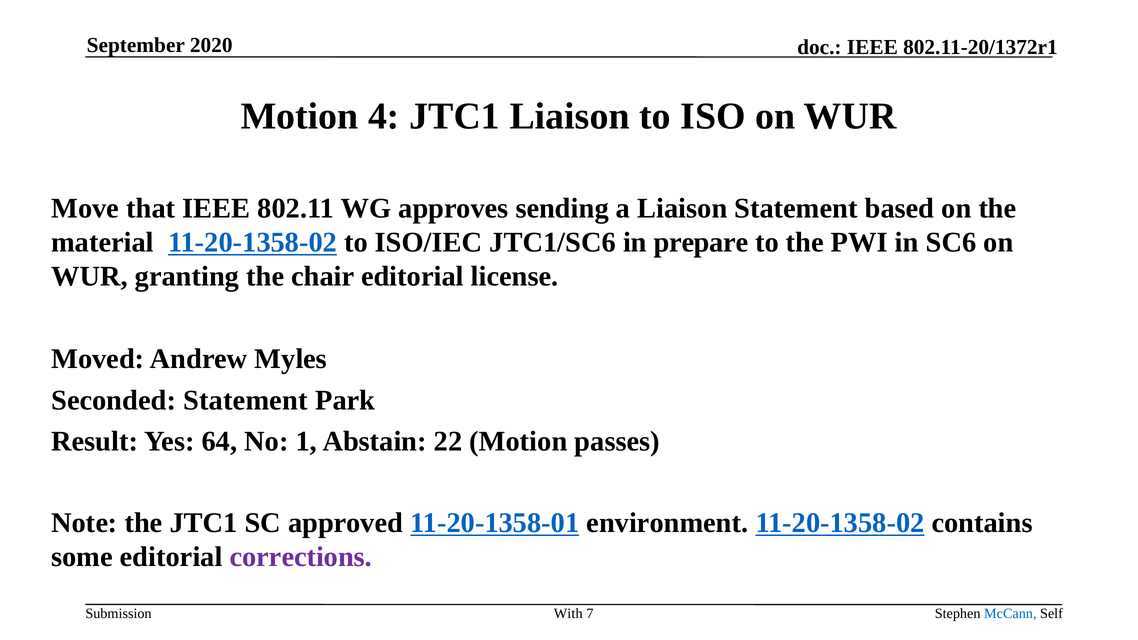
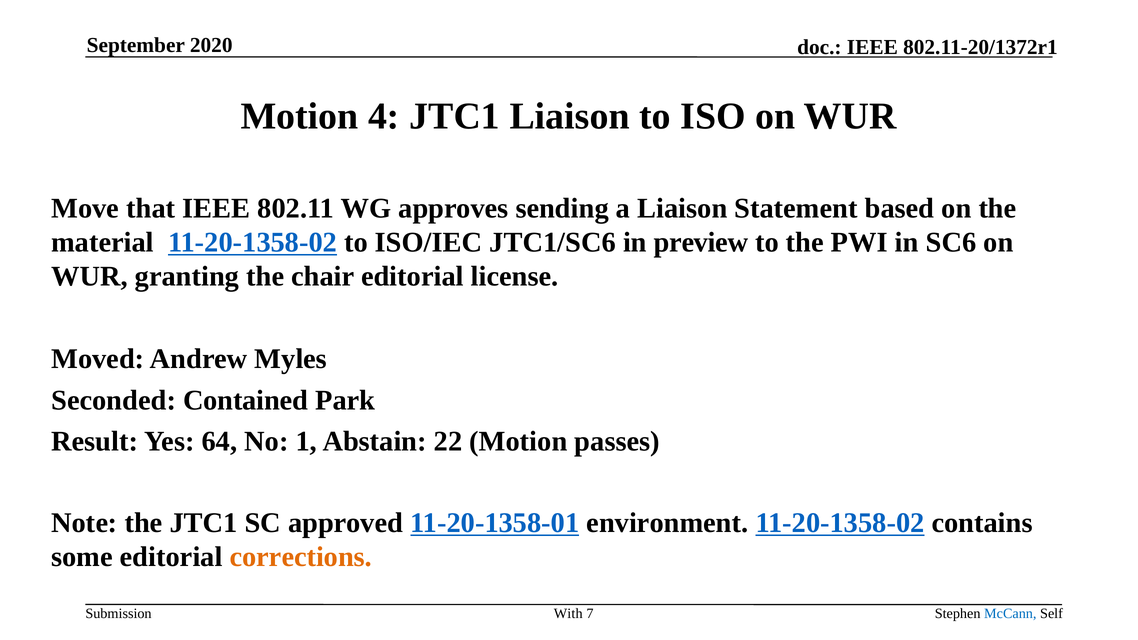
prepare: prepare -> preview (701, 242)
Seconded Statement: Statement -> Contained (246, 400)
corrections colour: purple -> orange (301, 557)
